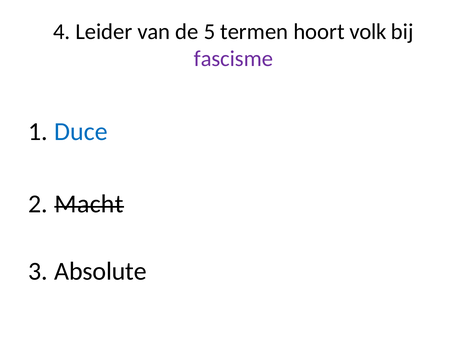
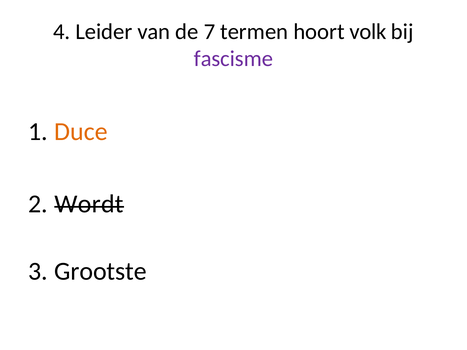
5: 5 -> 7 (209, 32)
Duce colour: blue -> orange (81, 132)
Macht: Macht -> Wordt (89, 204)
Absolute: Absolute -> Grootste (100, 272)
